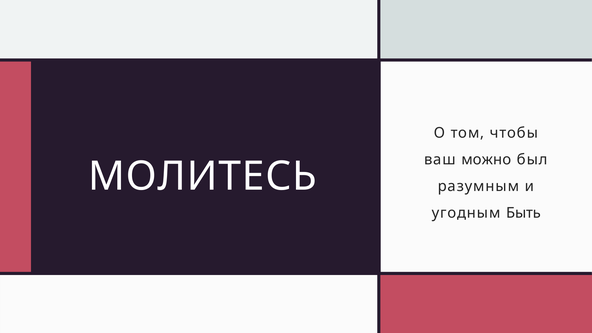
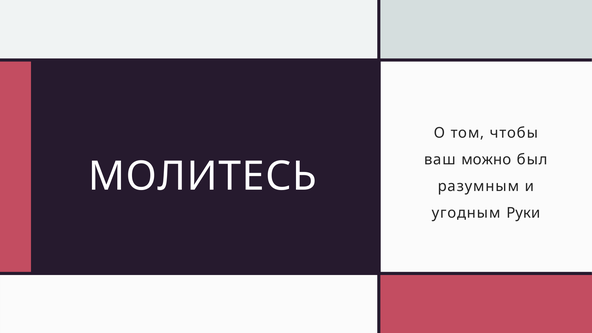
Быть: Быть -> Руки (523, 213)
